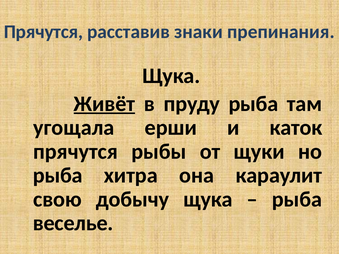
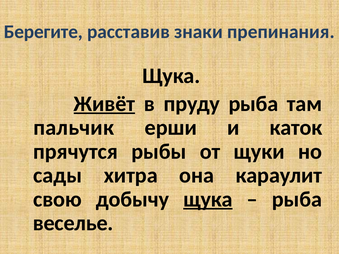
Прячутся: Прячутся -> Берегите (43, 32)
угощала: угощала -> пальчик (74, 128)
рыба: рыба -> сады (58, 176)
щука underline: none -> present (208, 199)
